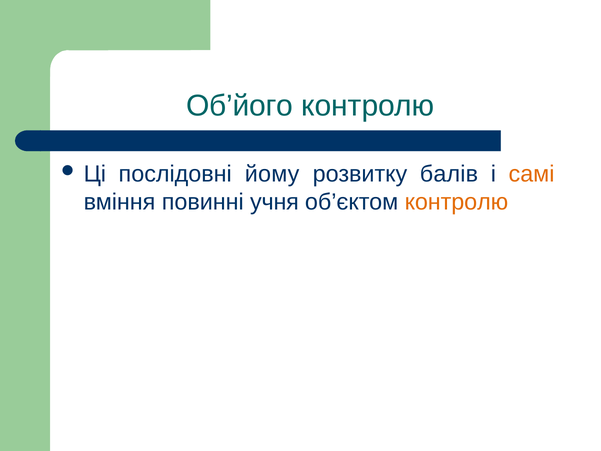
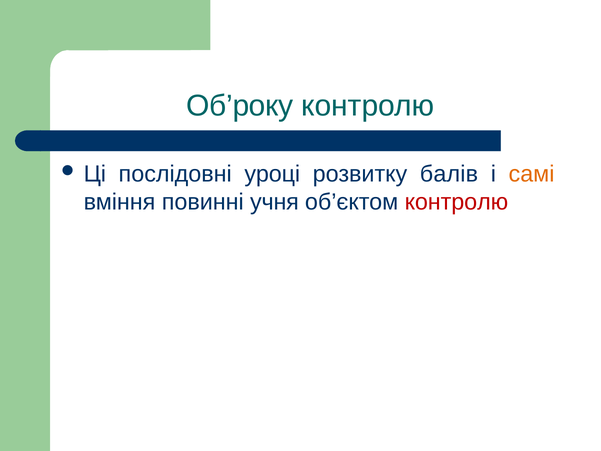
Об’його: Об’його -> Об’року (240, 106)
йому: йому -> уроці (272, 174)
контролю colour: orange -> red (457, 202)
